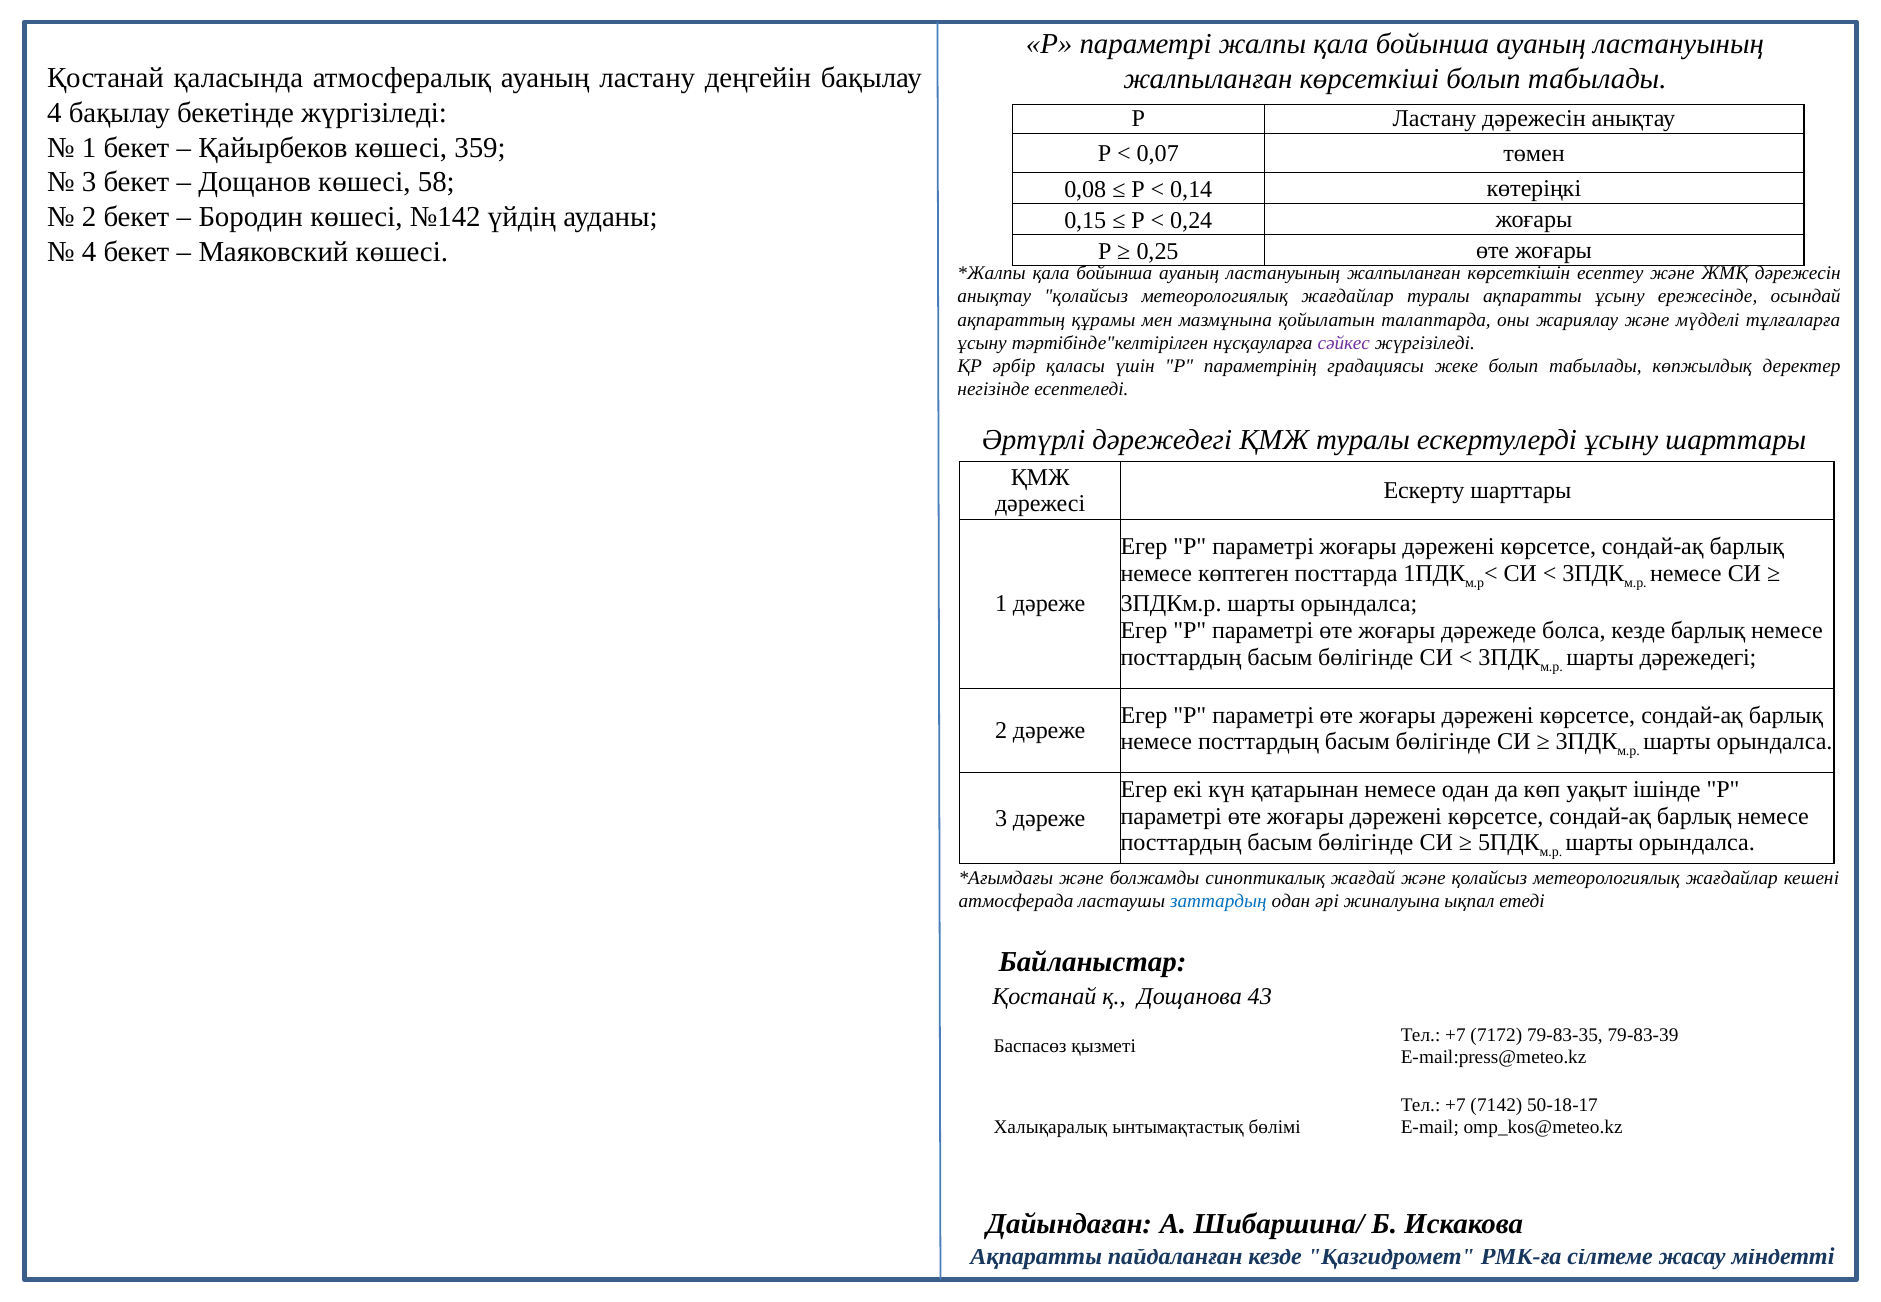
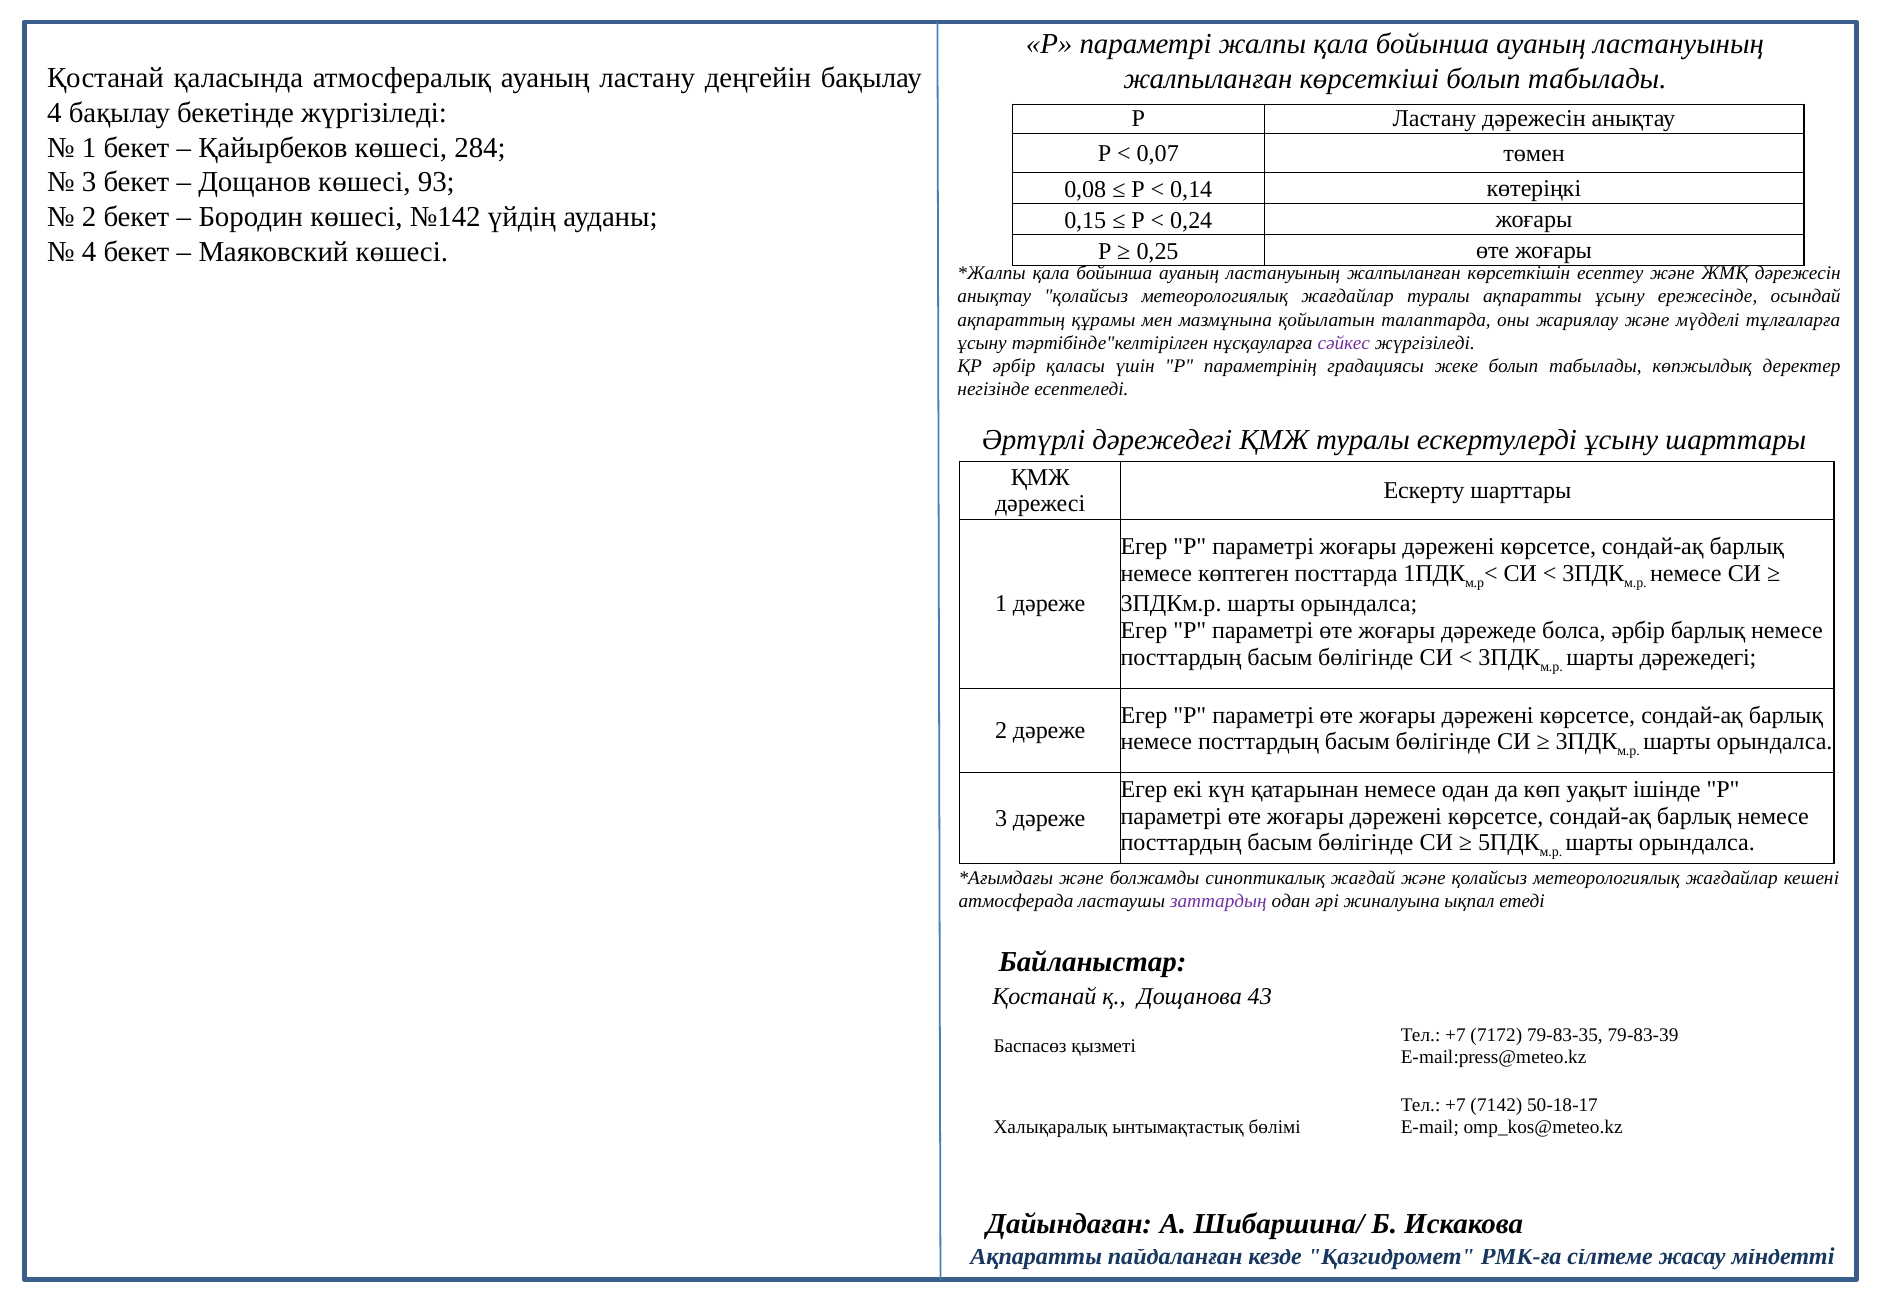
359: 359 -> 284 (480, 148)
58: 58 -> 93 (436, 182)
болса кезде: кезде -> әрбір (1638, 631)
заттардың colour: blue -> purple (1218, 901)
